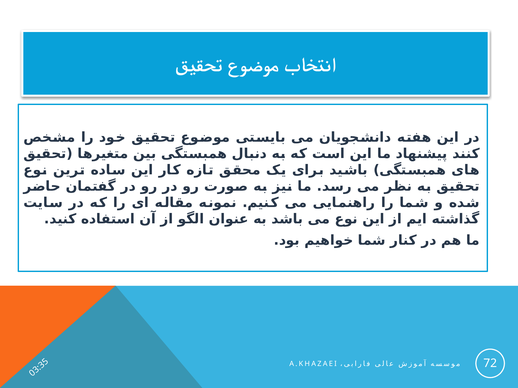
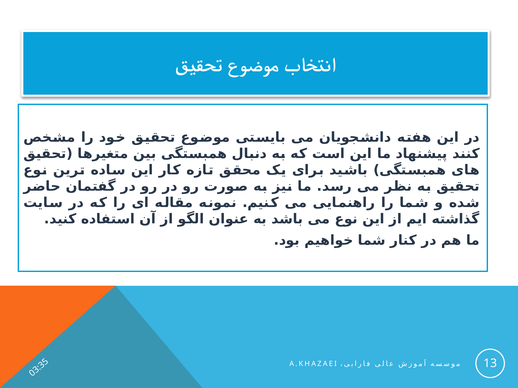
72: 72 -> 13 (490, 364)
